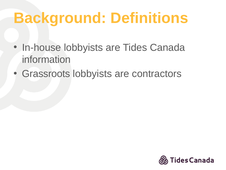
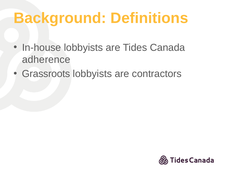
information: information -> adherence (46, 59)
